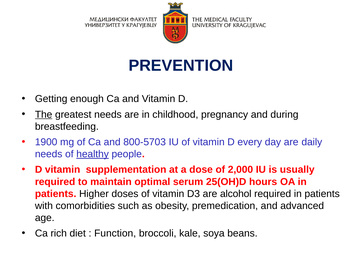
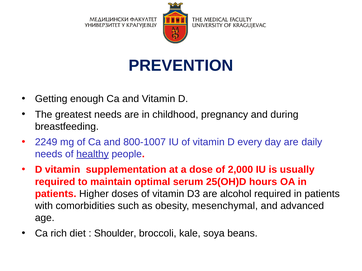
The underline: present -> none (44, 115)
1900: 1900 -> 2249 (46, 142)
800-5703: 800-5703 -> 800-1007 (145, 142)
premedication: premedication -> mesenchymal (225, 206)
Function: Function -> Shoulder (115, 234)
